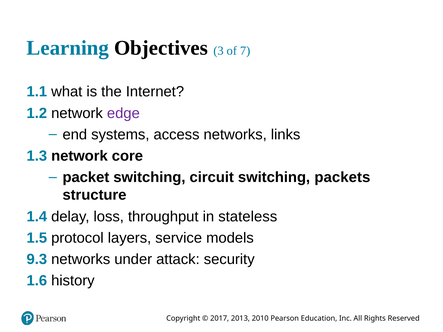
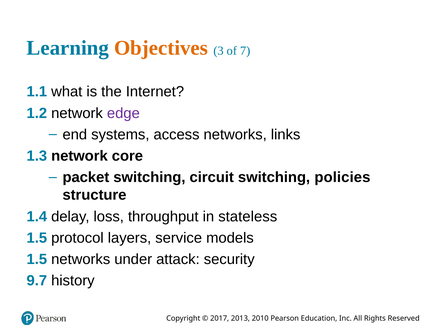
Objectives colour: black -> orange (161, 48)
packets: packets -> policies (342, 178)
9.3: 9.3 -> 1.5 (37, 259)
1.6: 1.6 -> 9.7 (37, 281)
